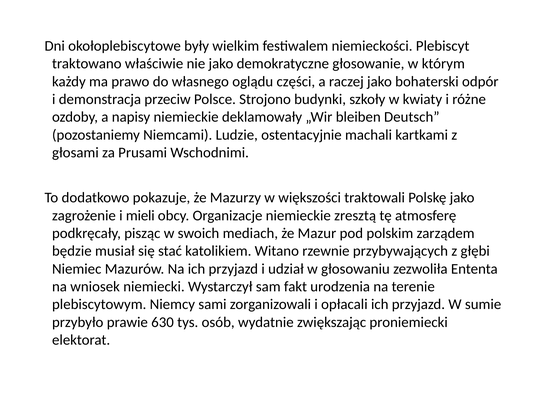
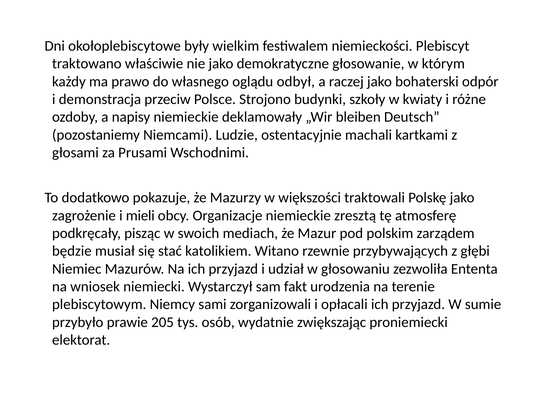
części: części -> odbył (296, 82)
630: 630 -> 205 (163, 323)
